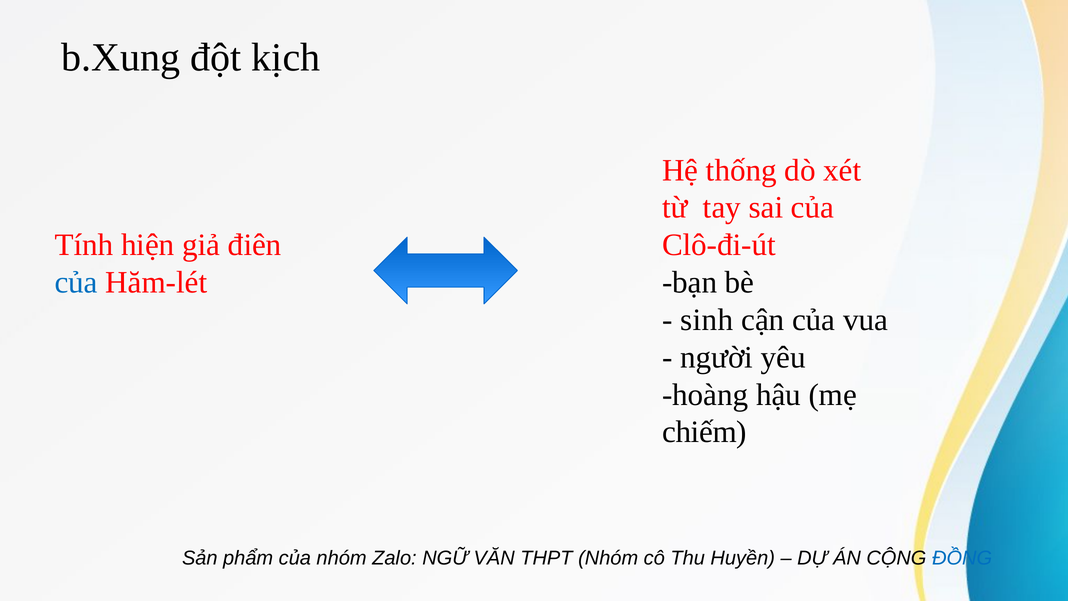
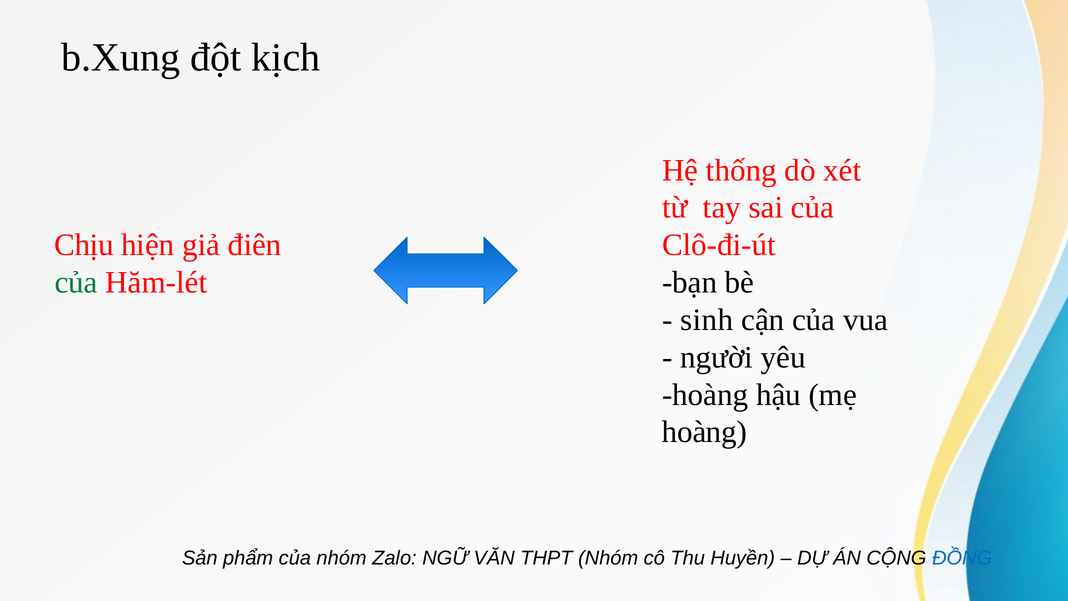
Tính: Tính -> Chịu (84, 245)
của colour: blue -> green (76, 282)
chiếm: chiếm -> hoàng (704, 432)
